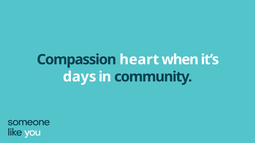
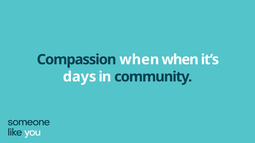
Compassion heart: heart -> when (139, 60)
